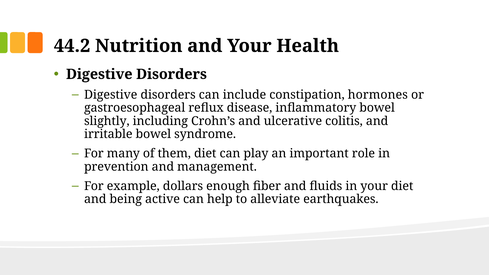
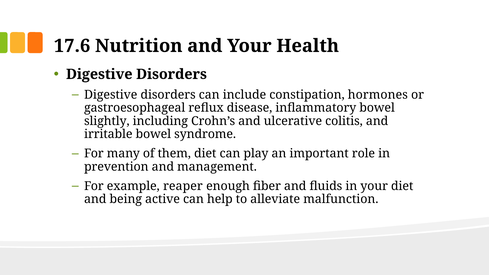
44.2: 44.2 -> 17.6 (72, 46)
dollars: dollars -> reaper (183, 186)
earthquakes: earthquakes -> malfunction (341, 199)
